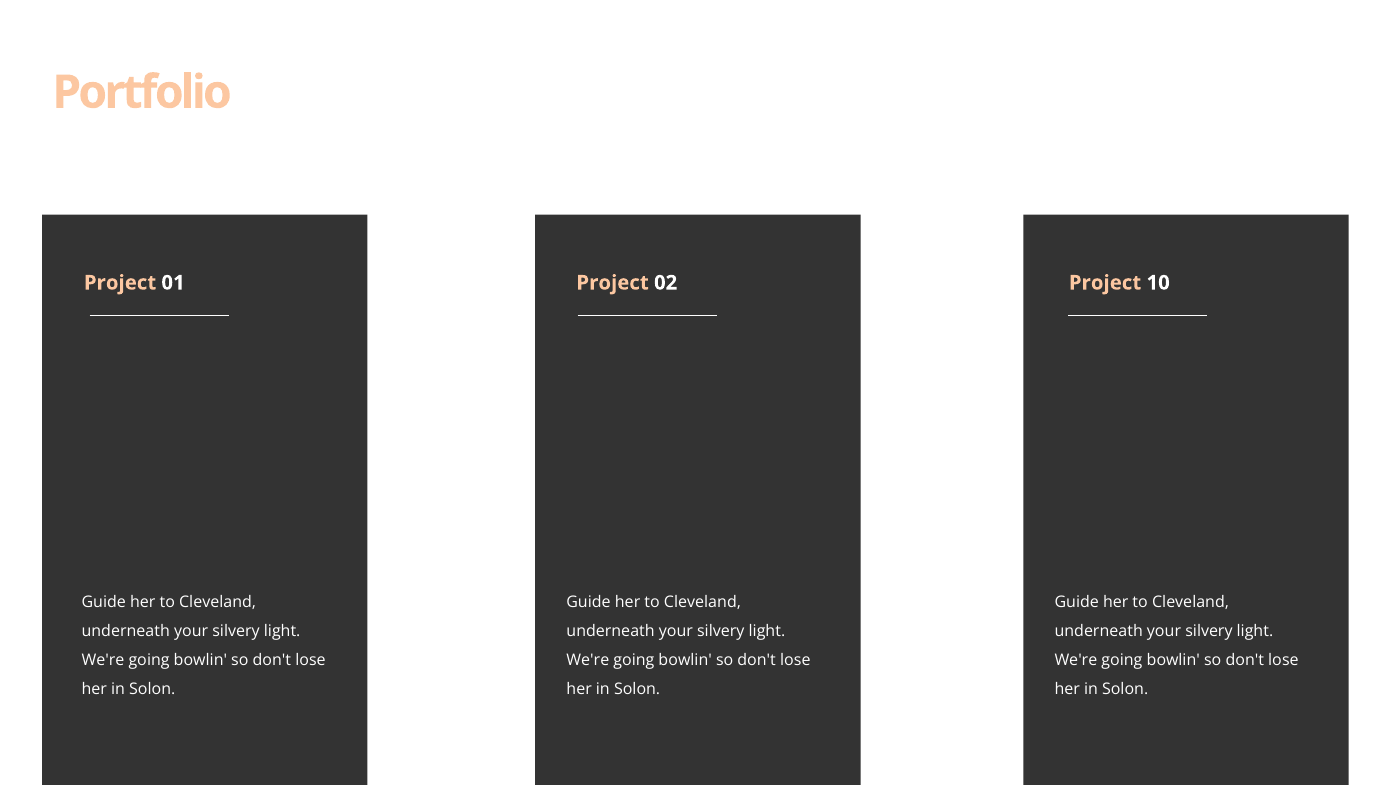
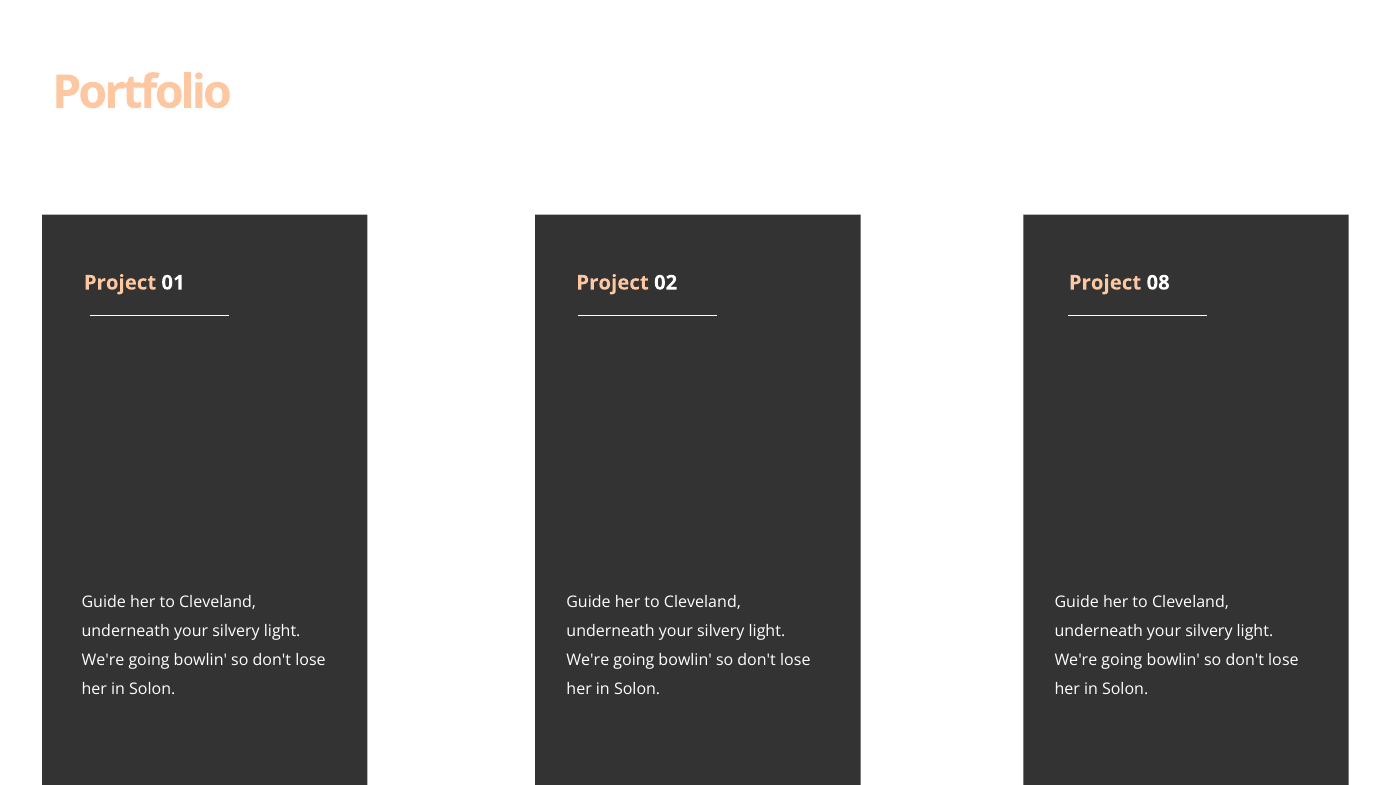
10: 10 -> 08 (1158, 283)
